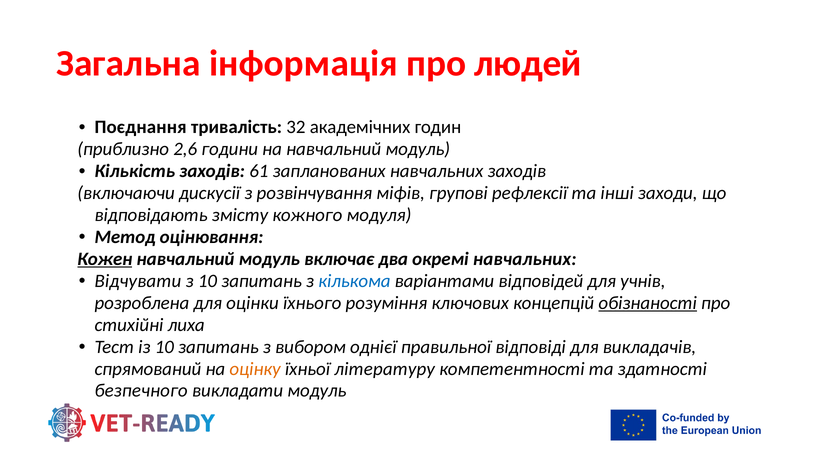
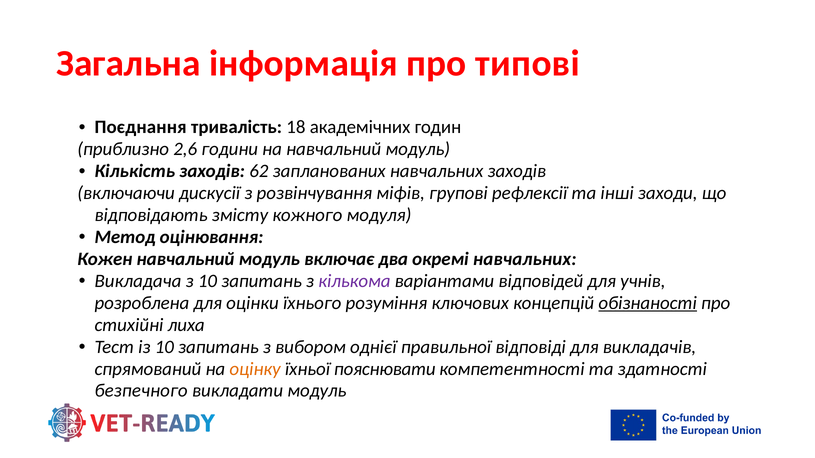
людей: людей -> типові (528, 64)
32: 32 -> 18 (296, 127)
61: 61 -> 62 (259, 171)
Кожен underline: present -> none (105, 259)
Відчувати: Відчувати -> Викладача (138, 281)
кількома colour: blue -> purple (354, 281)
літературу: літературу -> пояснювати (385, 369)
